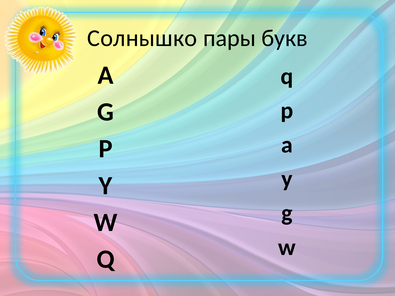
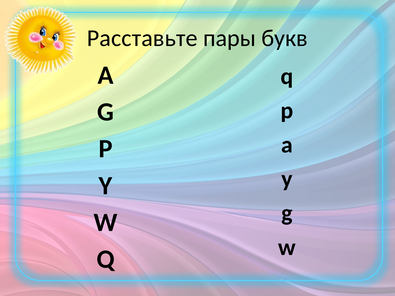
Солнышко: Солнышко -> Расставьте (142, 38)
